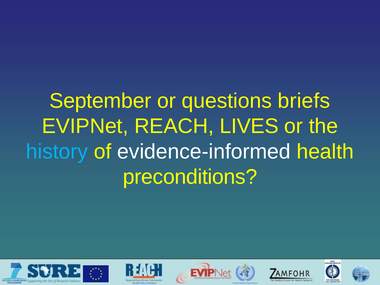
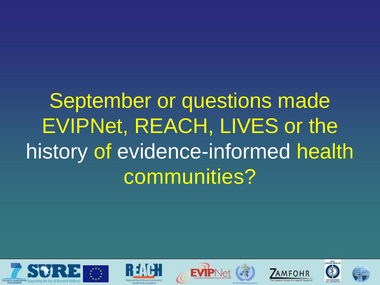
briefs: briefs -> made (304, 101)
history colour: light blue -> white (57, 152)
preconditions: preconditions -> communities (190, 177)
